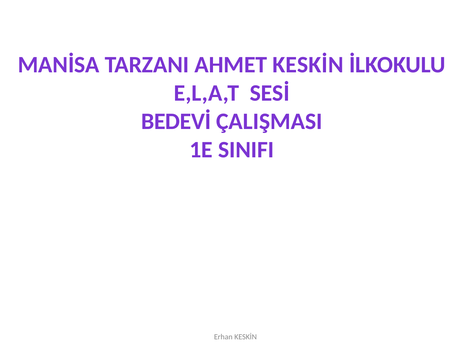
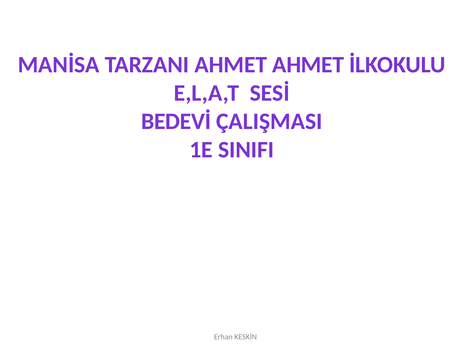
AHMET KESKİN: KESKİN -> AHMET (308, 65)
